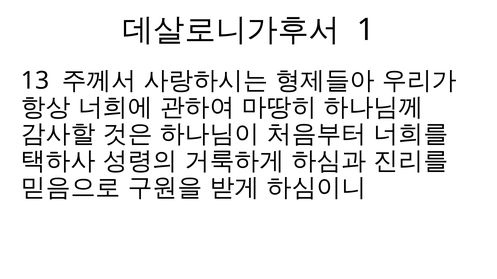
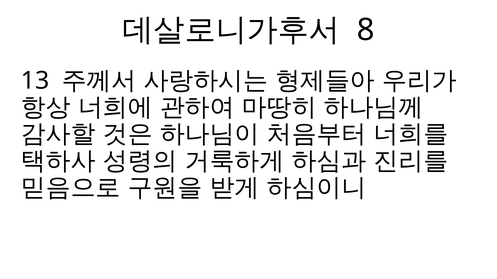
1: 1 -> 8 (366, 30)
